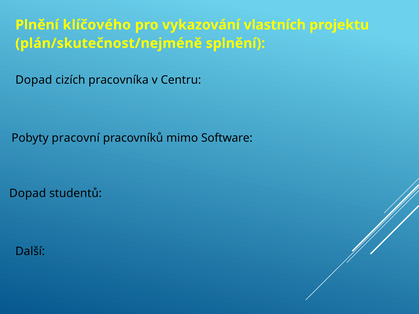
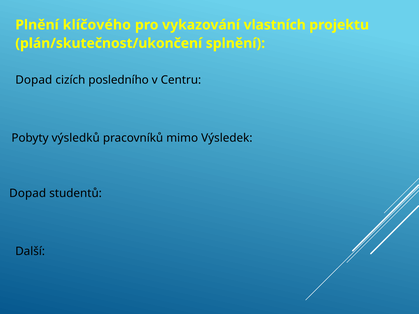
plán/skutečnost/nejméně: plán/skutečnost/nejméně -> plán/skutečnost/ukončení (109, 43)
pracovníka: pracovníka -> posledního (119, 80)
pracovní: pracovní -> výsledků (76, 138)
Software: Software -> Výsledek (227, 138)
